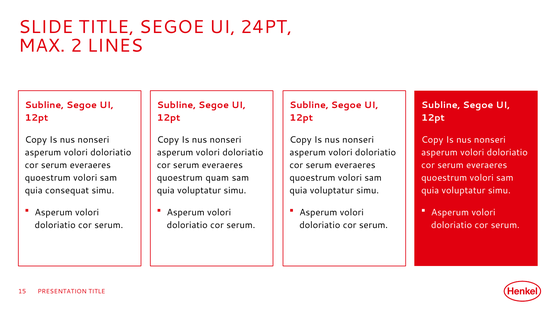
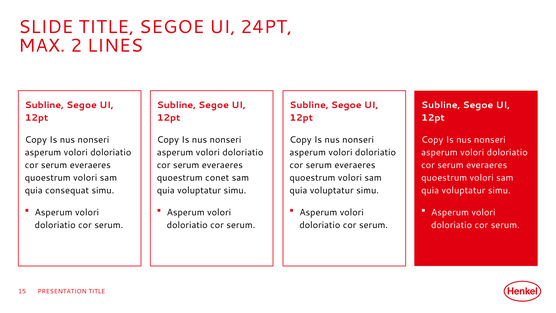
quam: quam -> conet (217, 178)
